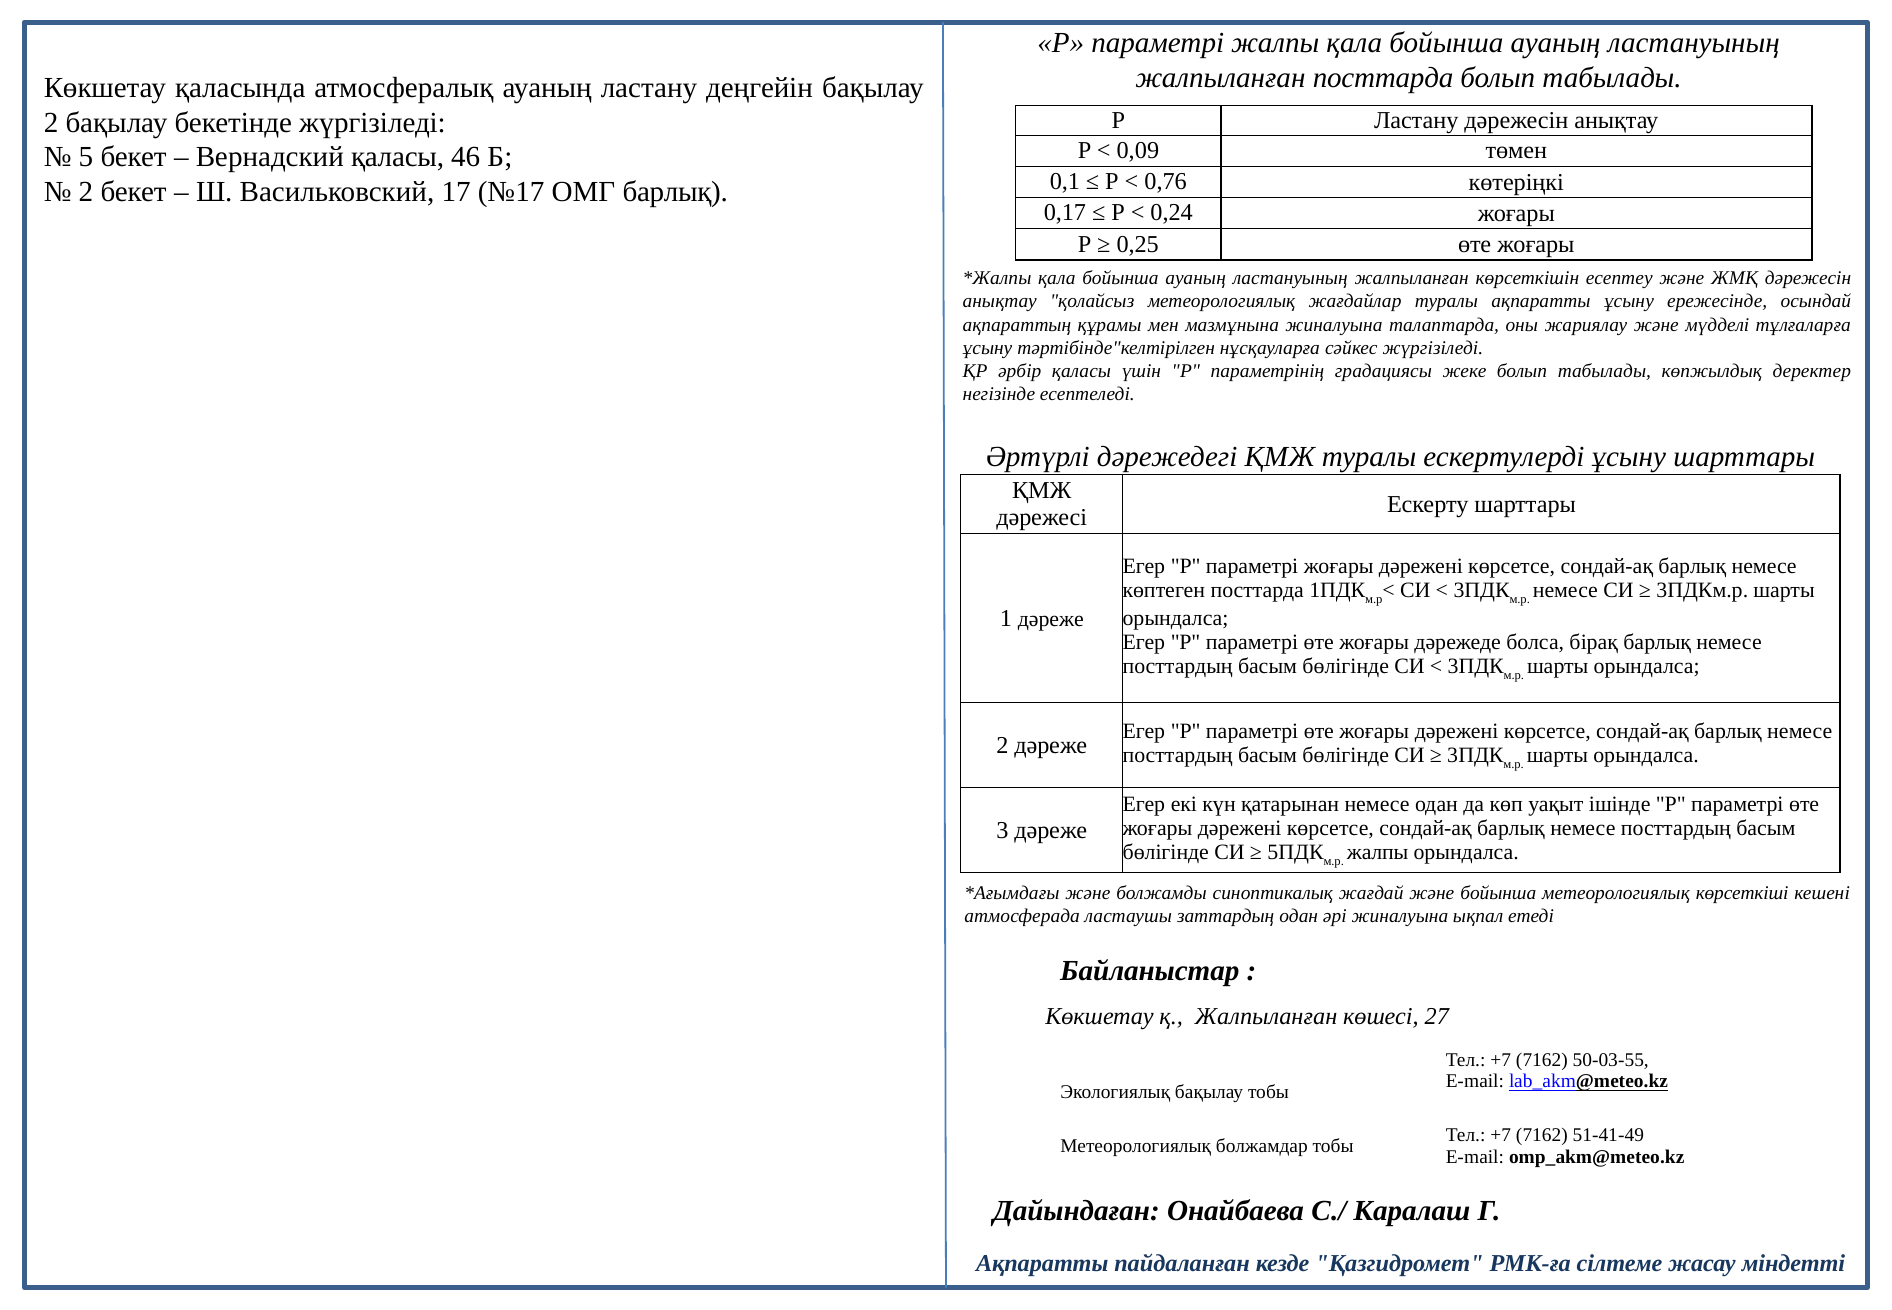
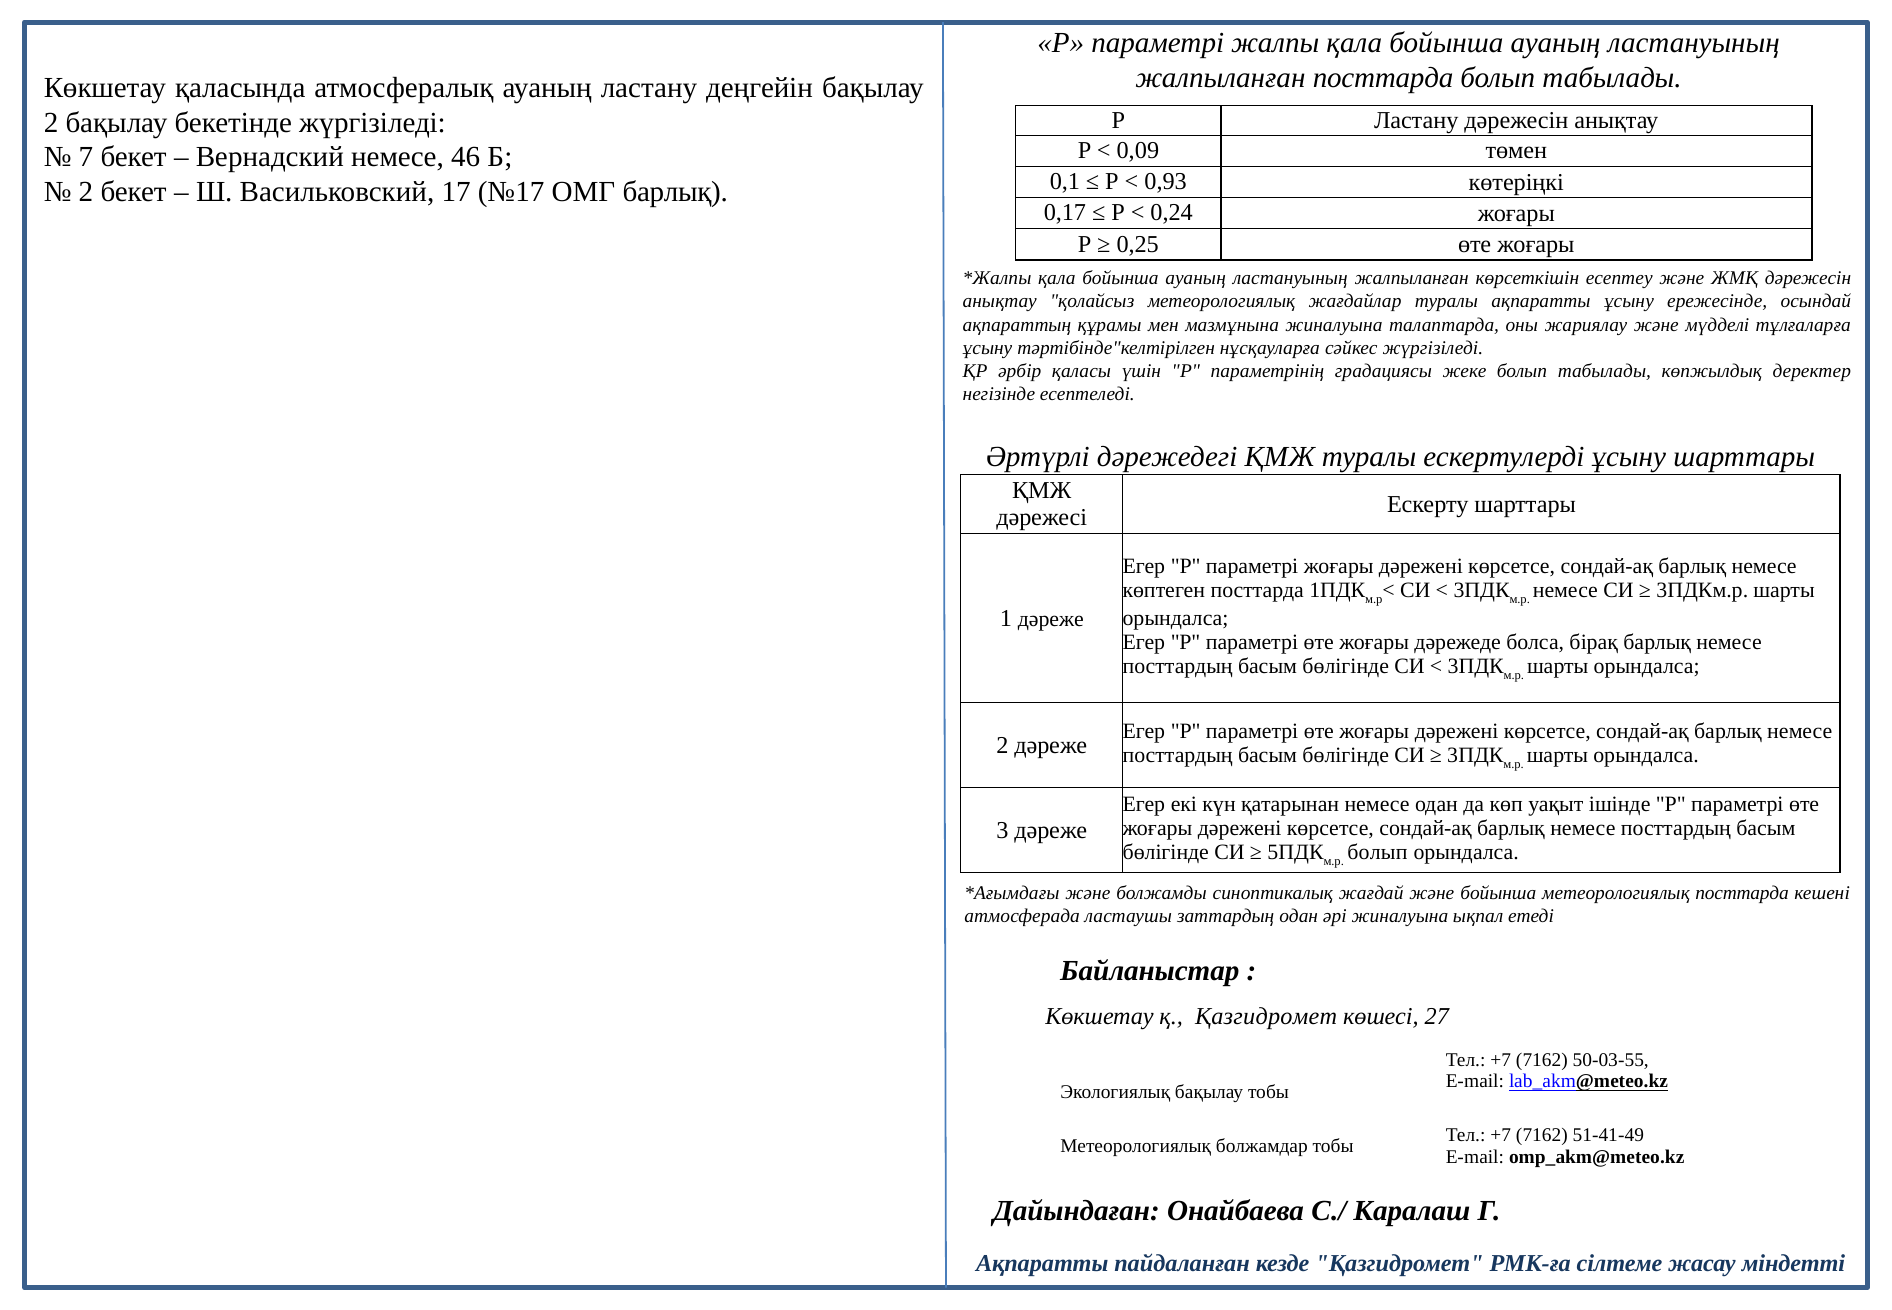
5: 5 -> 7 (86, 157)
Вернадский қаласы: қаласы -> немесе (397, 157)
0,76: 0,76 -> 0,93 (1166, 182)
жалпы: жалпы -> болып (1377, 852)
метеорологиялық көрсеткіші: көрсеткіші -> посттарда (1742, 893)
қ Жалпыланған: Жалпыланған -> Қазгидромет (1266, 1017)
